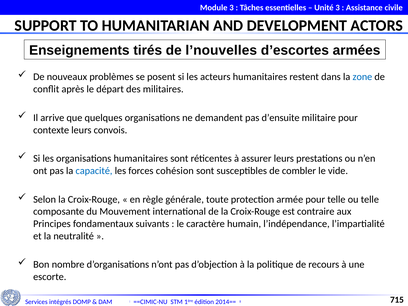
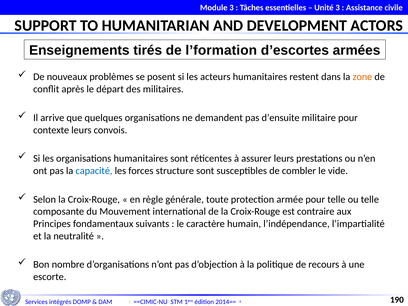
l’nouvelles: l’nouvelles -> l’formation (221, 50)
zone colour: blue -> orange (362, 77)
cohésion: cohésion -> structure (175, 171)
715: 715 -> 190 (397, 300)
